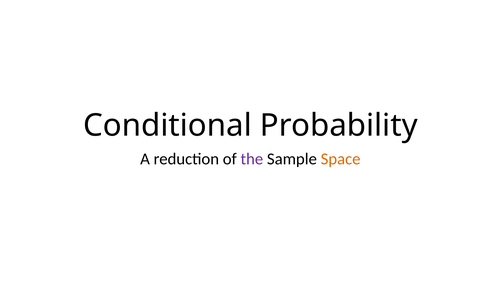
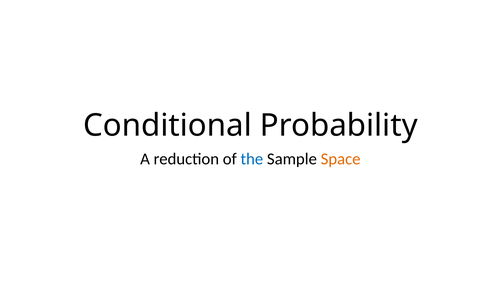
the colour: purple -> blue (252, 159)
